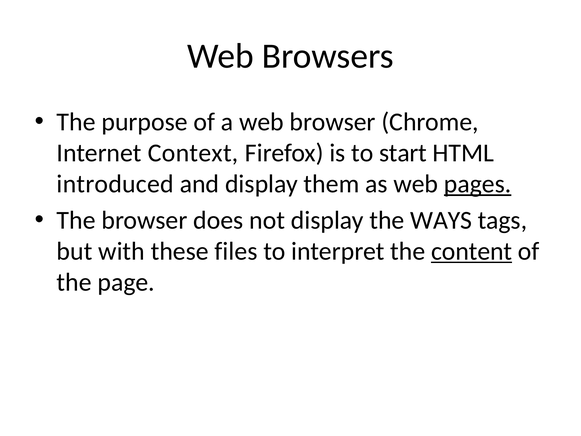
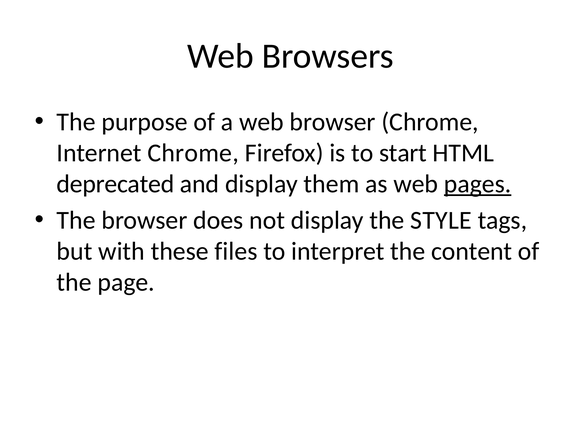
Internet Context: Context -> Chrome (193, 153)
introduced: introduced -> deprecated (115, 184)
WAYS: WAYS -> STYLE (441, 220)
content underline: present -> none (472, 251)
